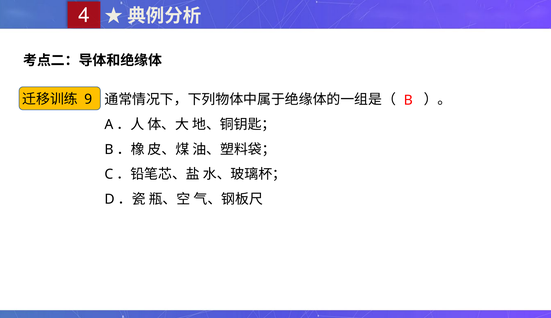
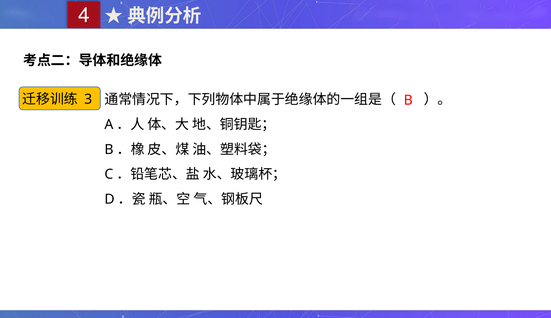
9: 9 -> 3 (88, 99)
